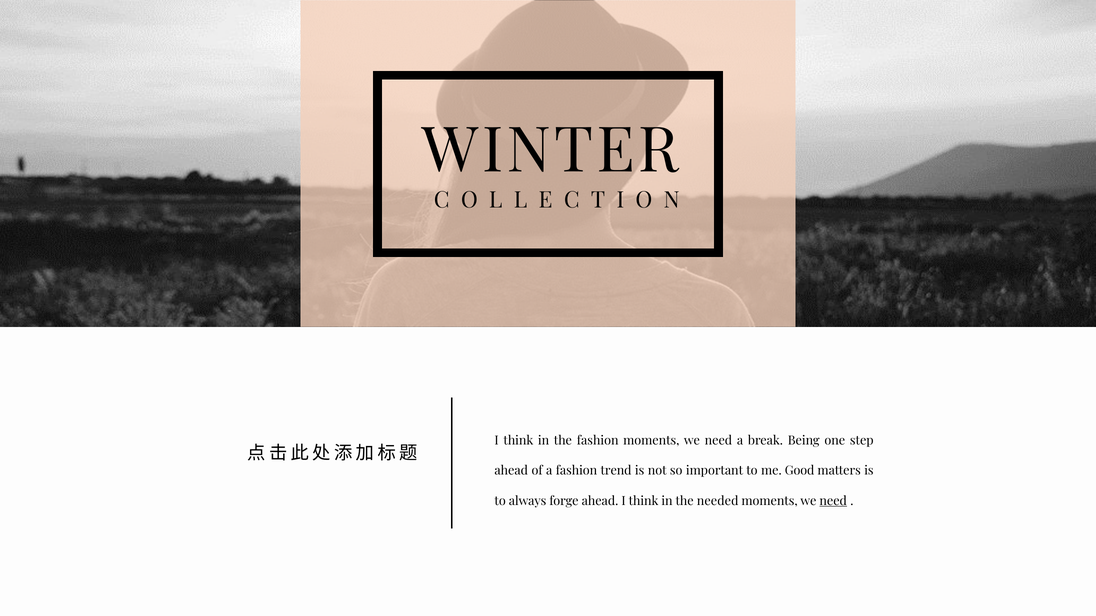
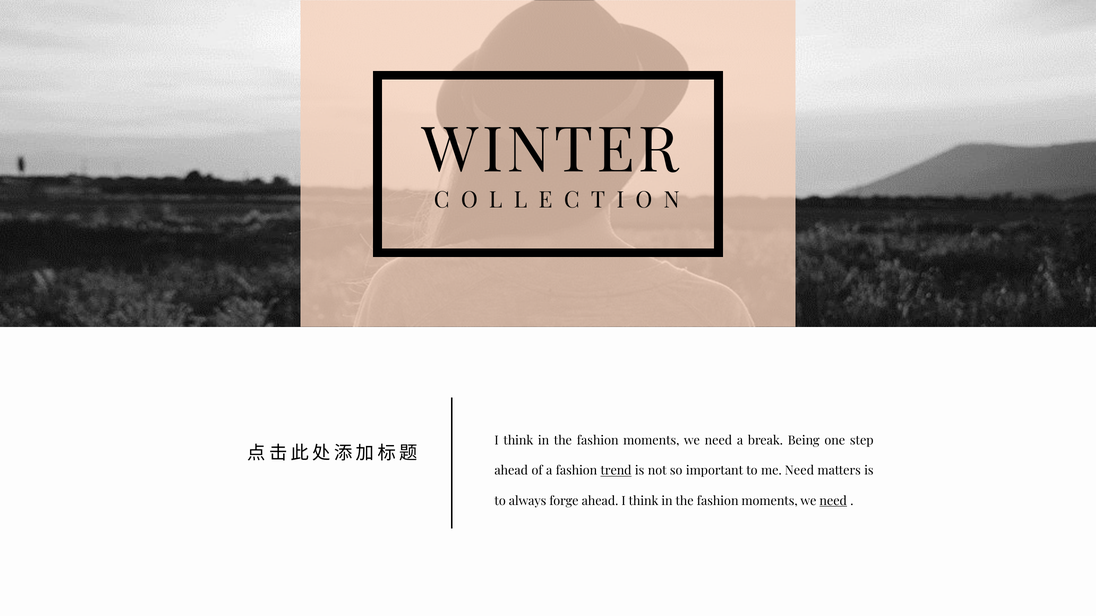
trend underline: none -> present (616, 471)
me Good: Good -> Need (799, 471)
needed: needed -> fashion (718, 501)
